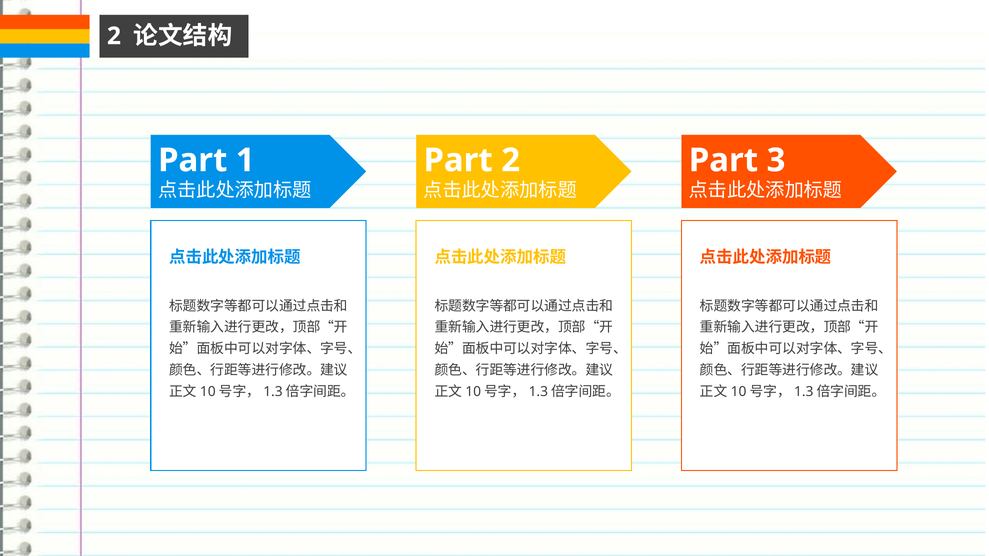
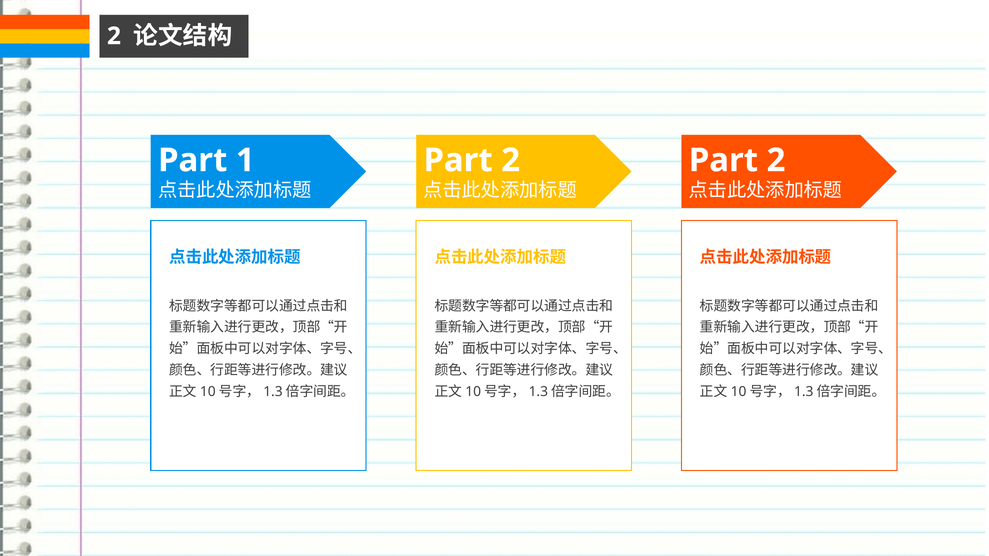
3: 3 -> 2 (776, 160)
